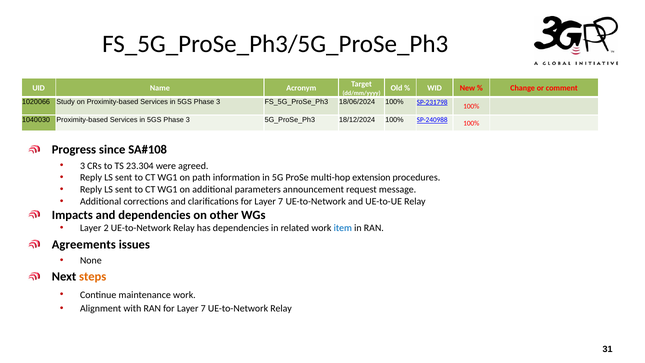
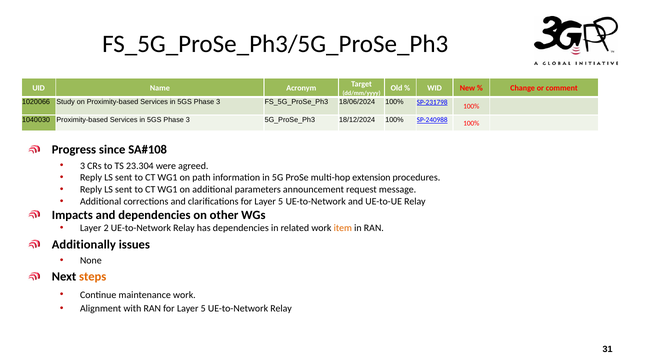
clarifications for Layer 7: 7 -> 5 (281, 201)
item colour: blue -> orange (343, 228)
Agreements: Agreements -> Additionally (84, 244)
RAN for Layer 7: 7 -> 5 (203, 308)
